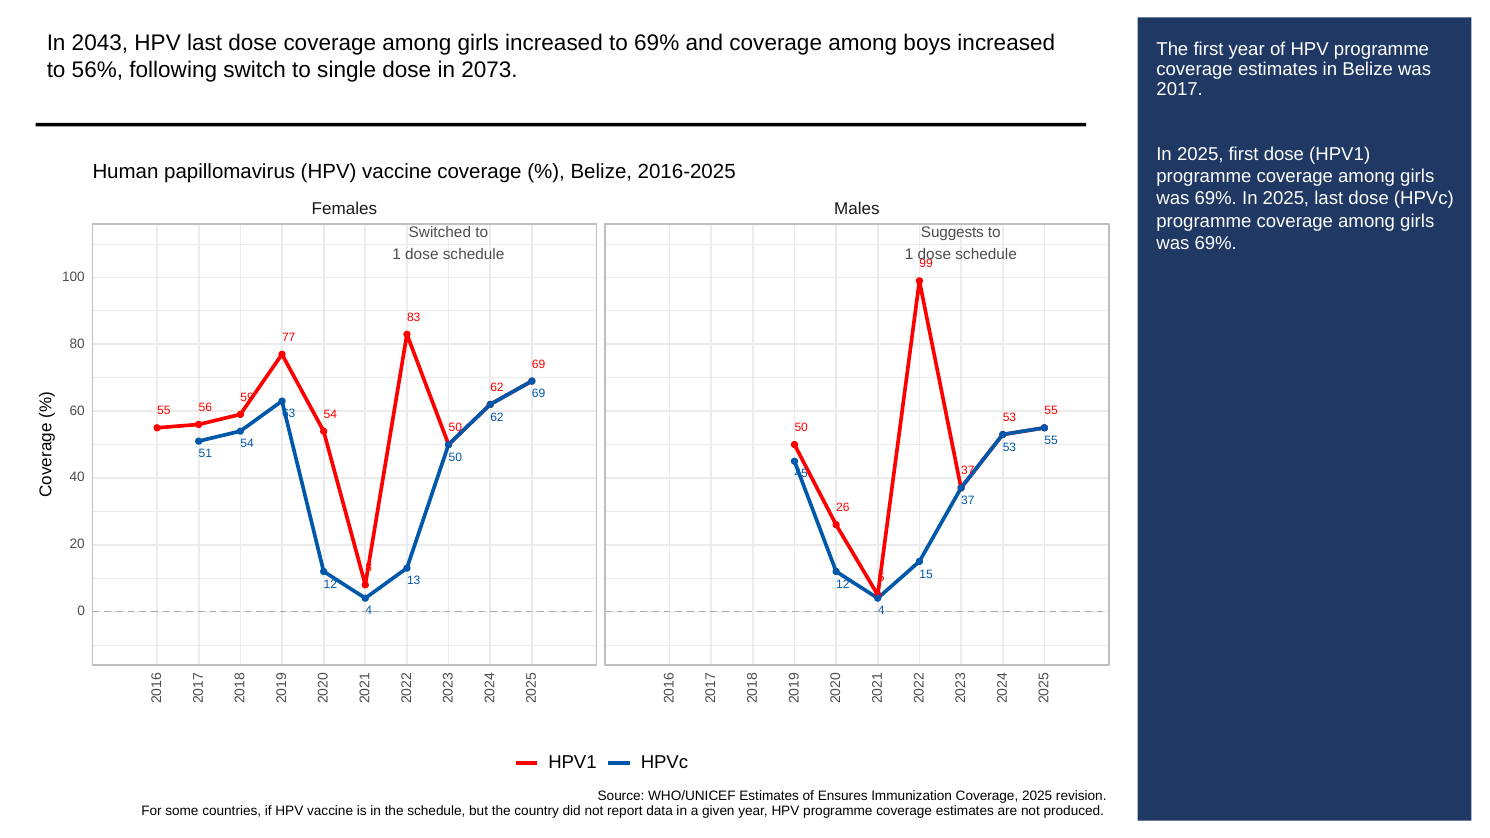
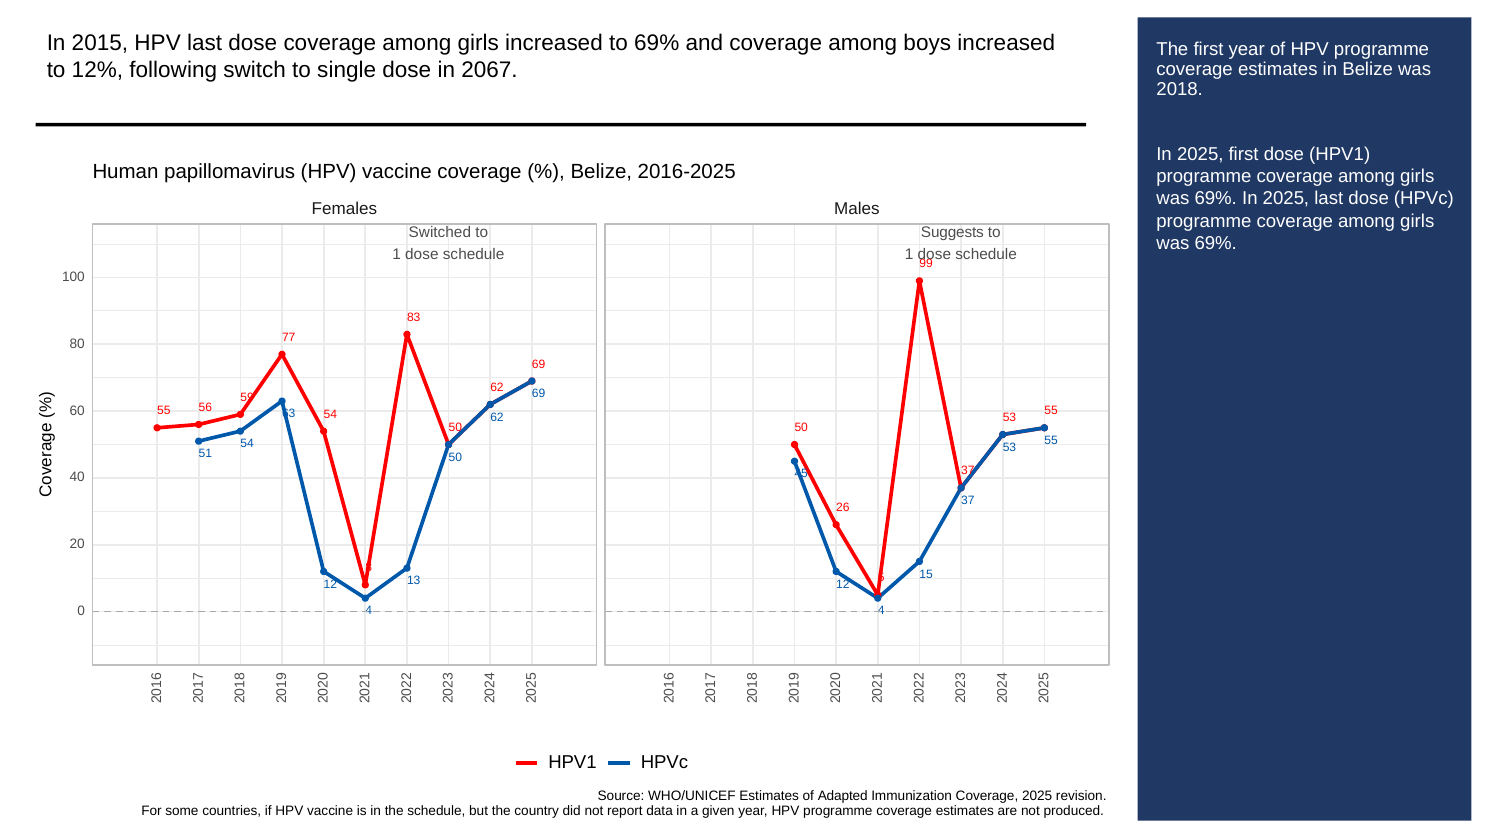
2043: 2043 -> 2015 (100, 43)
56%: 56% -> 12% (97, 70)
2073: 2073 -> 2067 (489, 70)
2017: 2017 -> 2018 (1180, 89)
Ensures: Ensures -> Adapted (843, 796)
